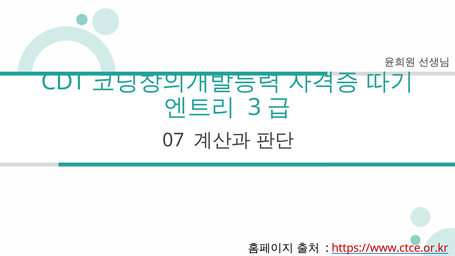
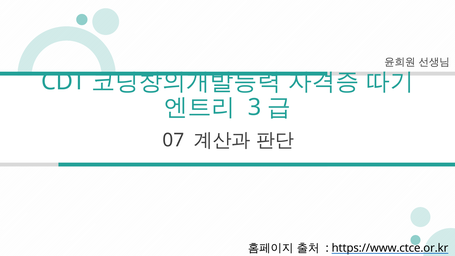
https://www.ctce.or.kr colour: red -> black (390, 248)
